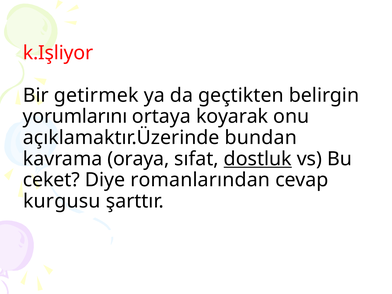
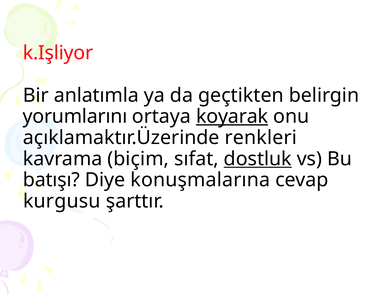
getirmek: getirmek -> anlatımla (96, 95)
koyarak underline: none -> present (232, 116)
bundan: bundan -> renkleri (261, 138)
oraya: oraya -> biçim (138, 159)
ceket: ceket -> batışı (51, 180)
romanlarından: romanlarından -> konuşmalarına (200, 180)
